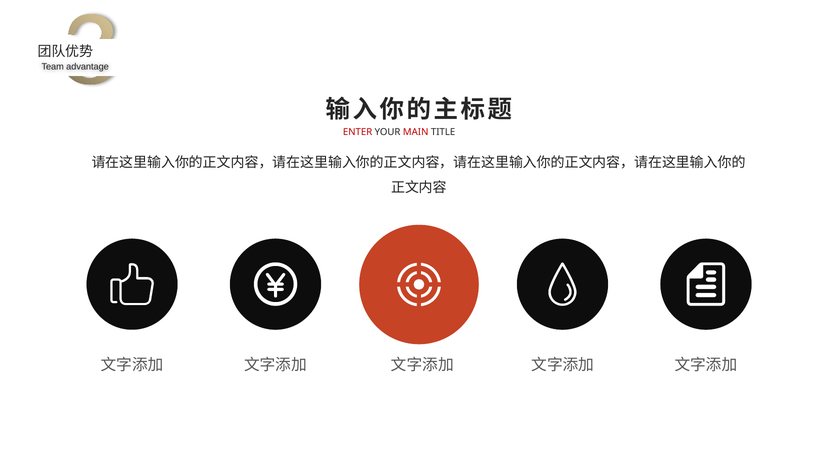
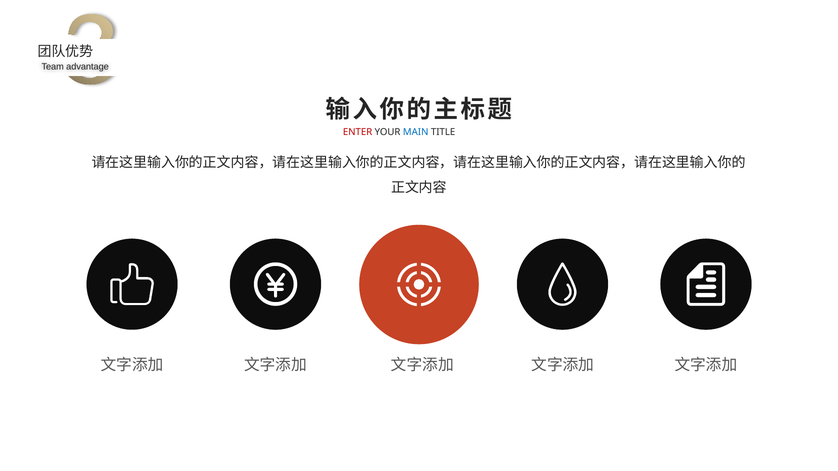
MAIN colour: red -> blue (416, 132)
